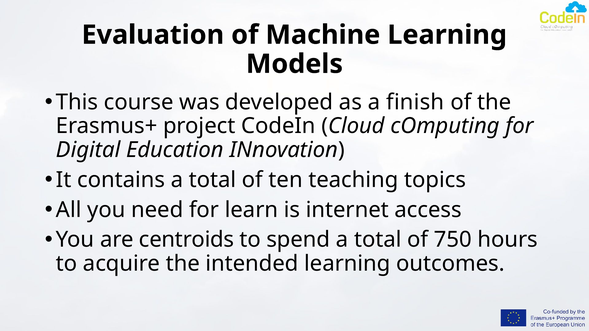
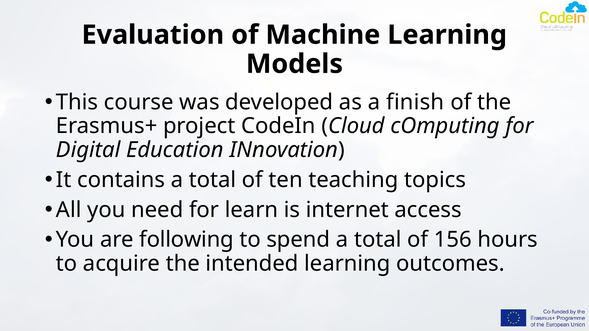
centroids: centroids -> following (187, 240)
750: 750 -> 156 (453, 240)
